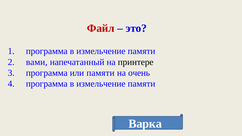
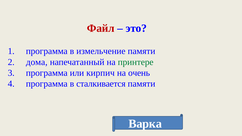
вами: вами -> дома (37, 62)
принтере colour: black -> green (136, 62)
или памяти: памяти -> кирпич (101, 73)
измельчение: измельчение -> сталкивается (101, 84)
